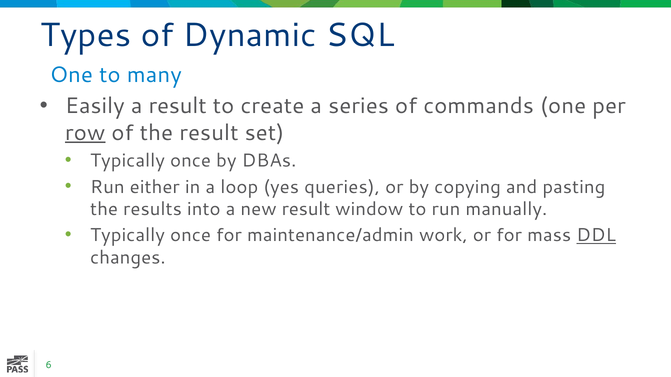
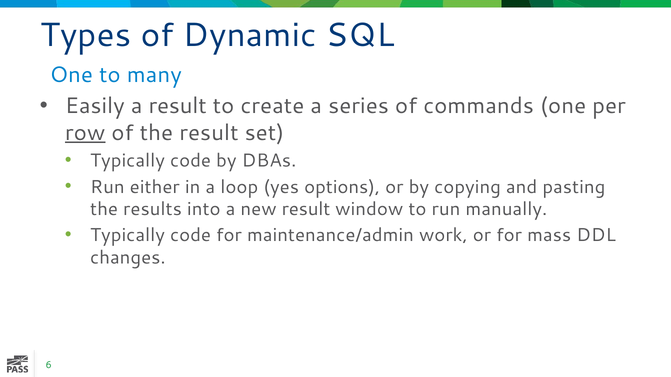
once: once -> code (191, 161)
queries: queries -> options (342, 187)
once: once -> code (191, 236)
DDL underline: present -> none (596, 236)
